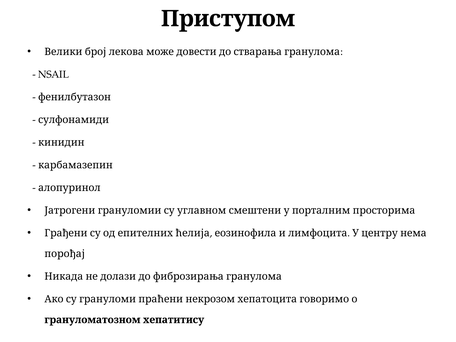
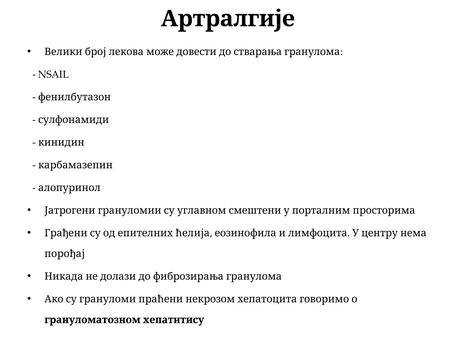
Приступом: Приступом -> Артралгије (228, 19)
